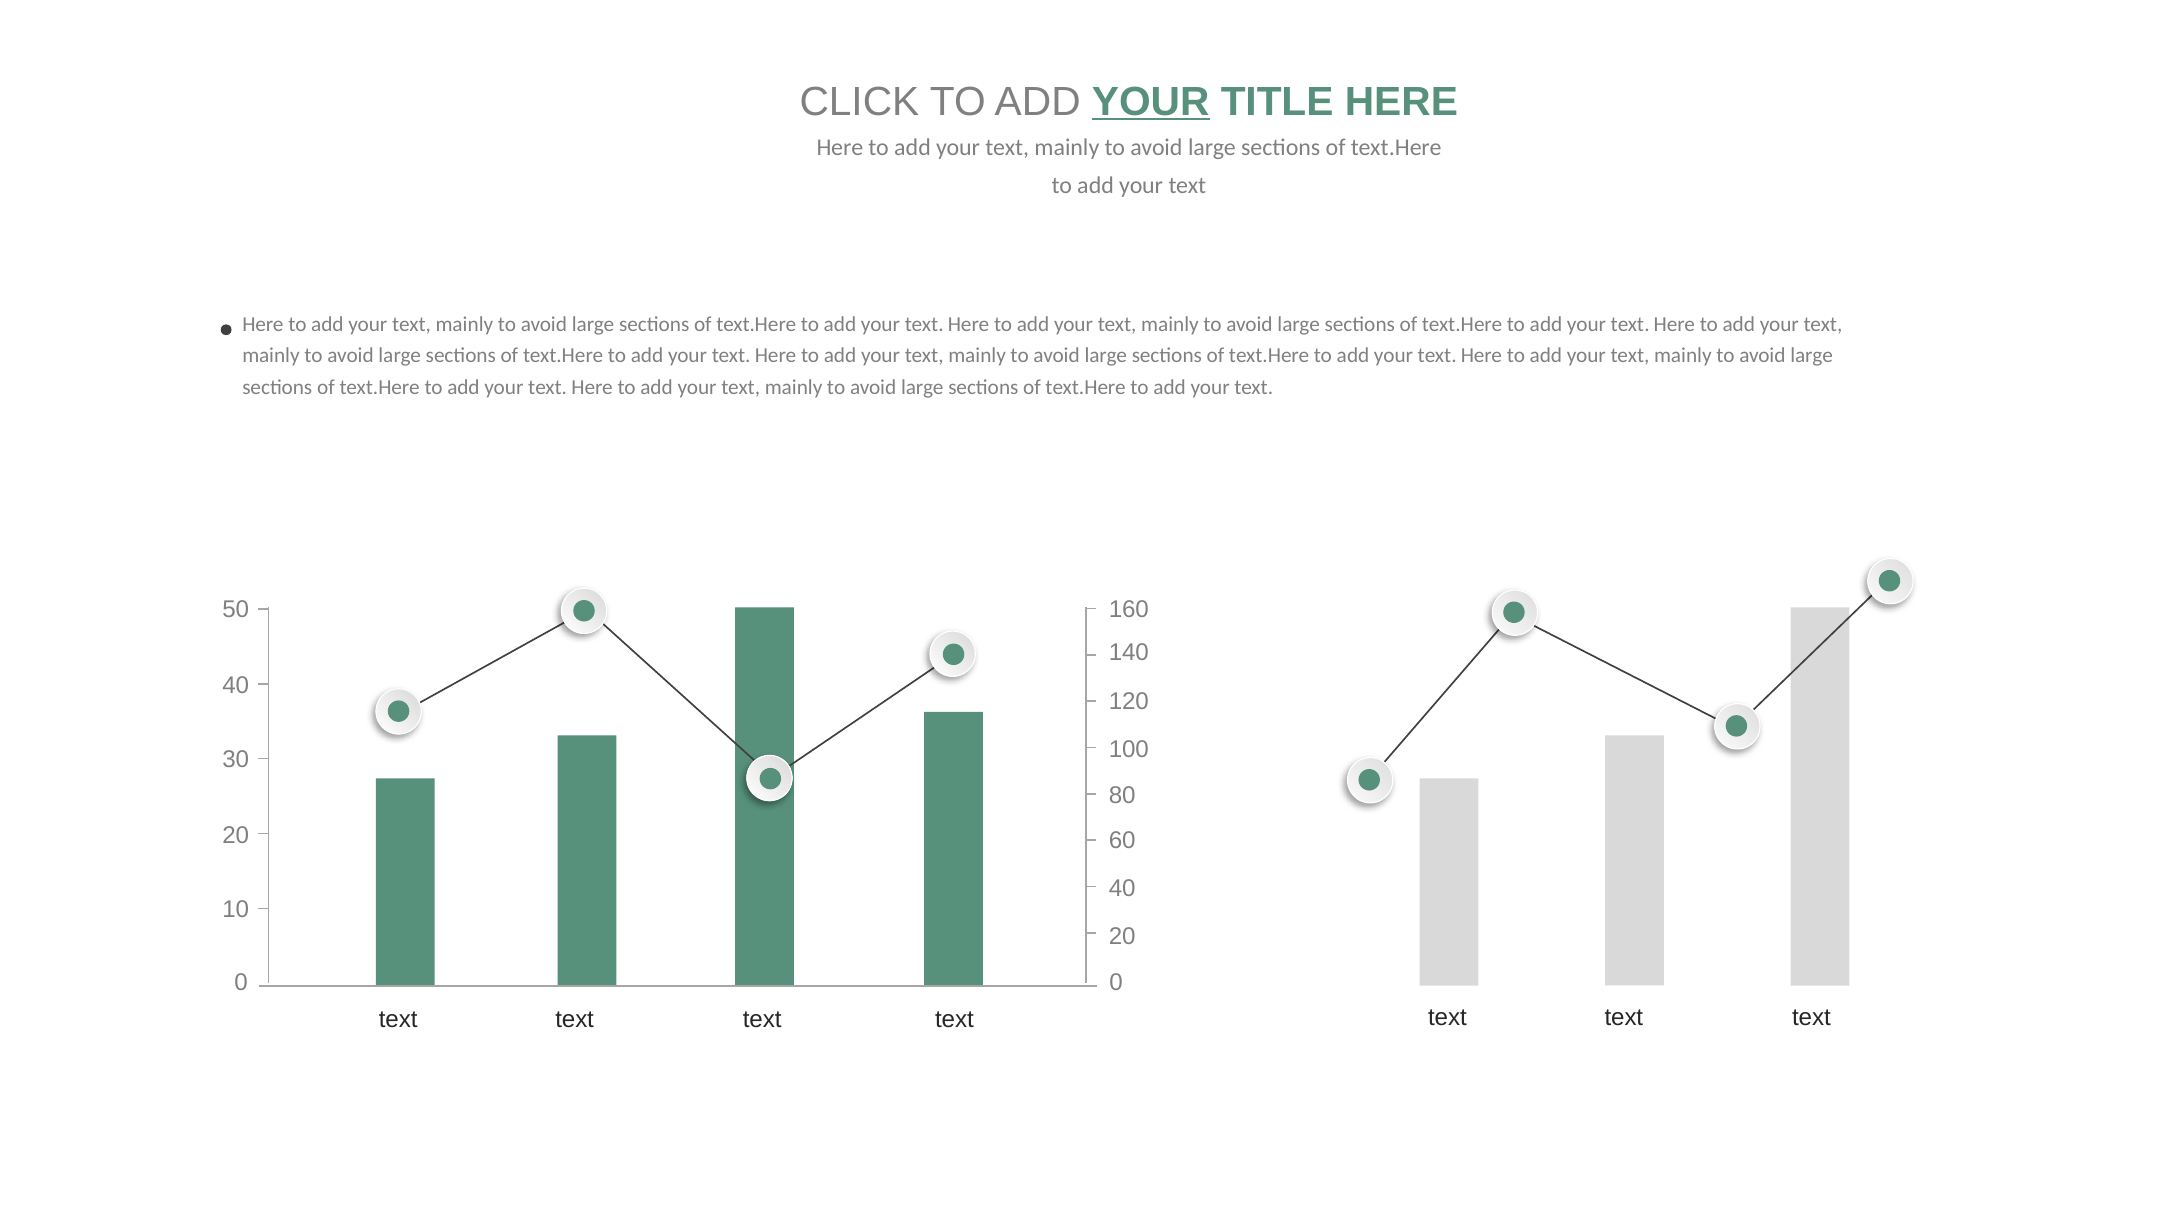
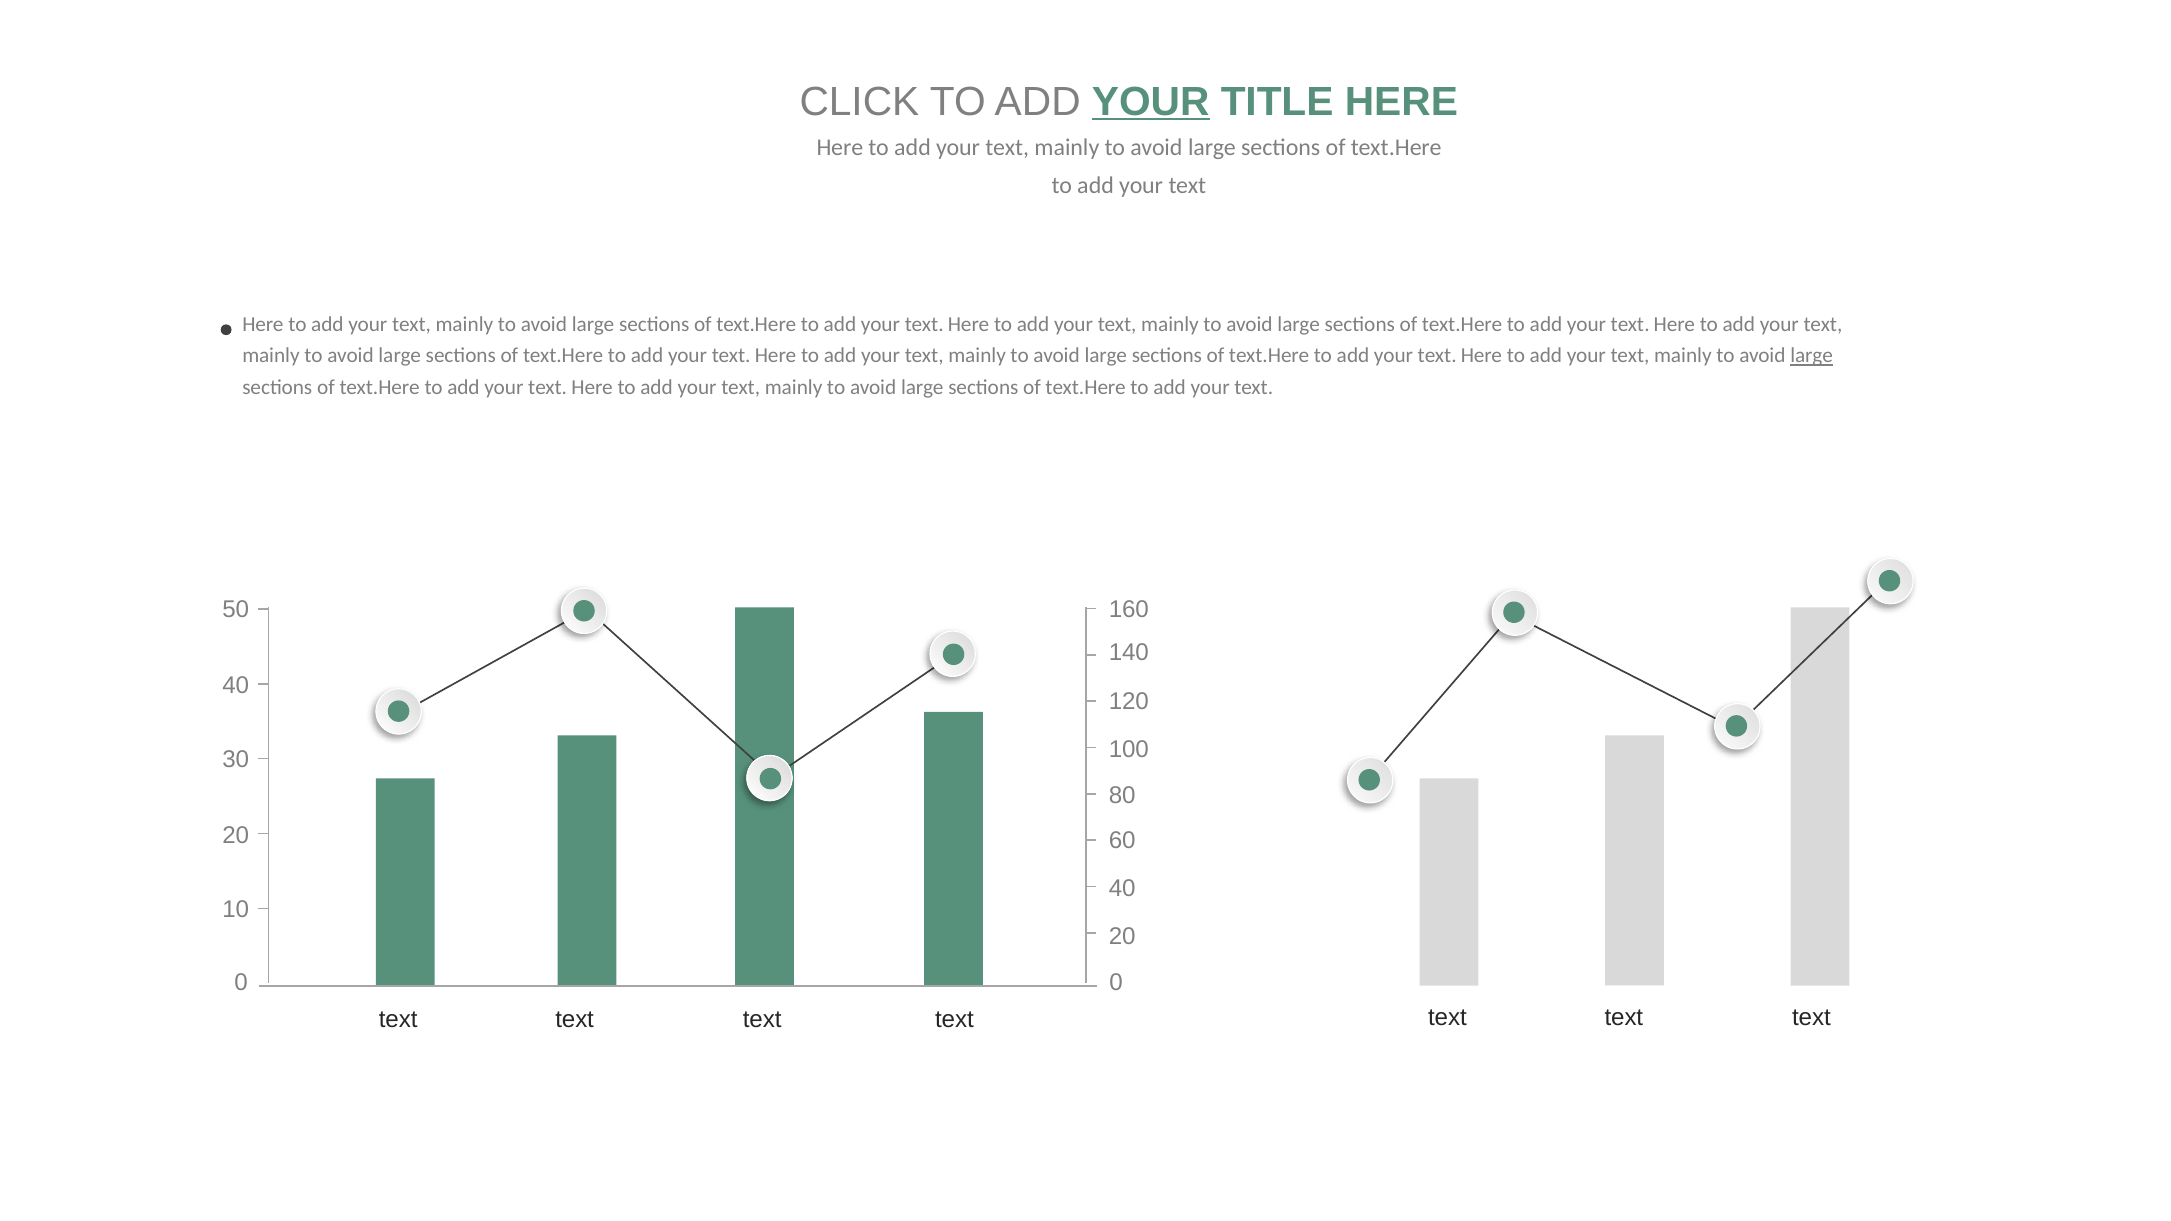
large underline: none -> present (1812, 356)
